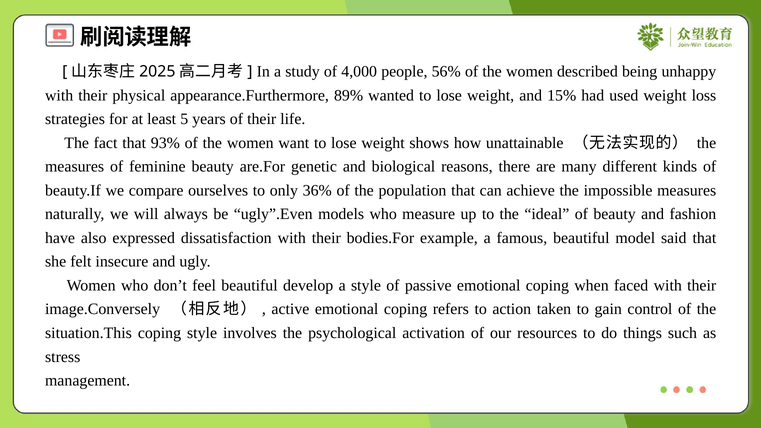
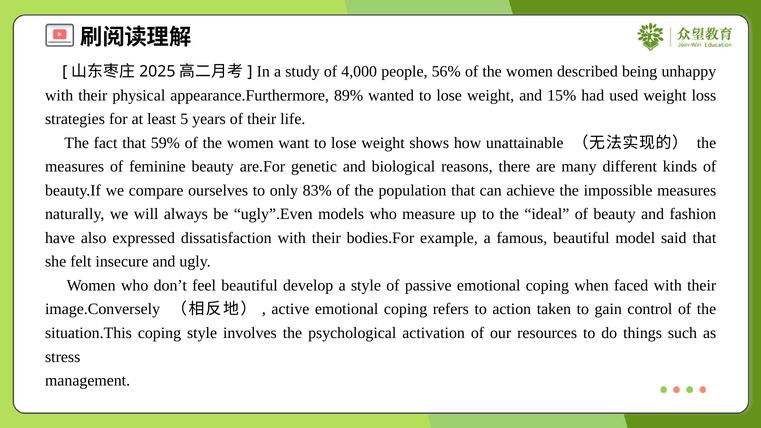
93%: 93% -> 59% (165, 143)
36%: 36% -> 83% (317, 190)
